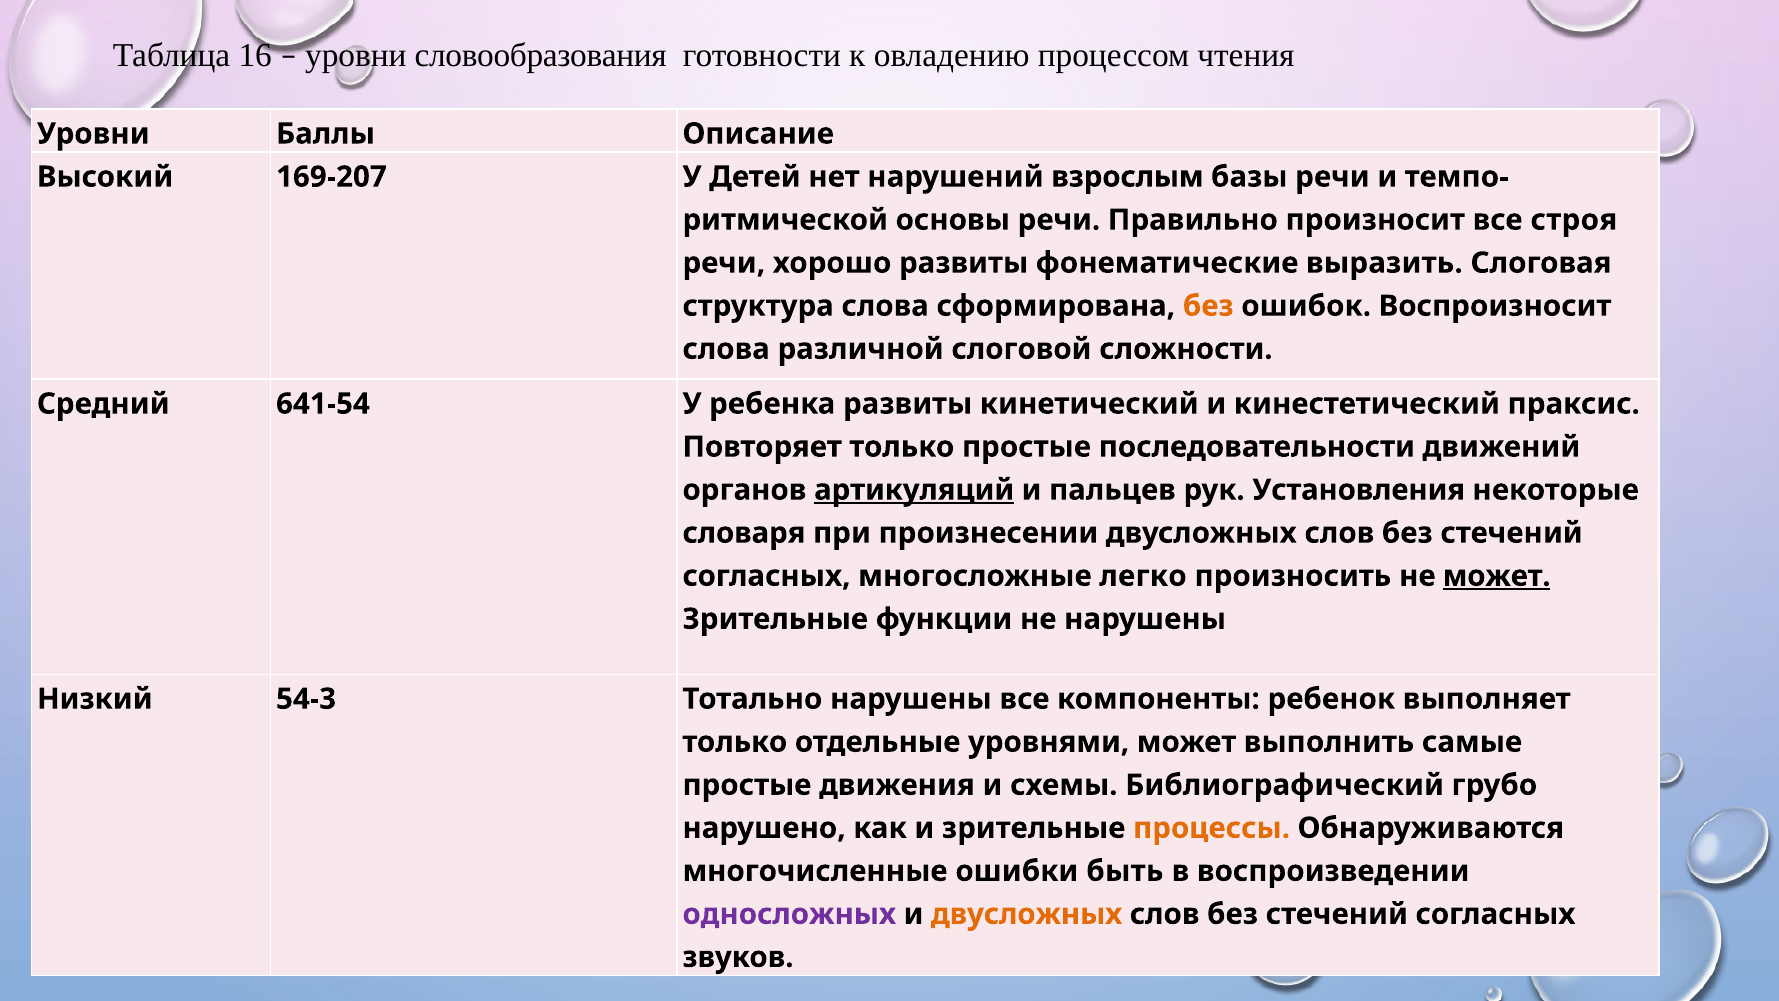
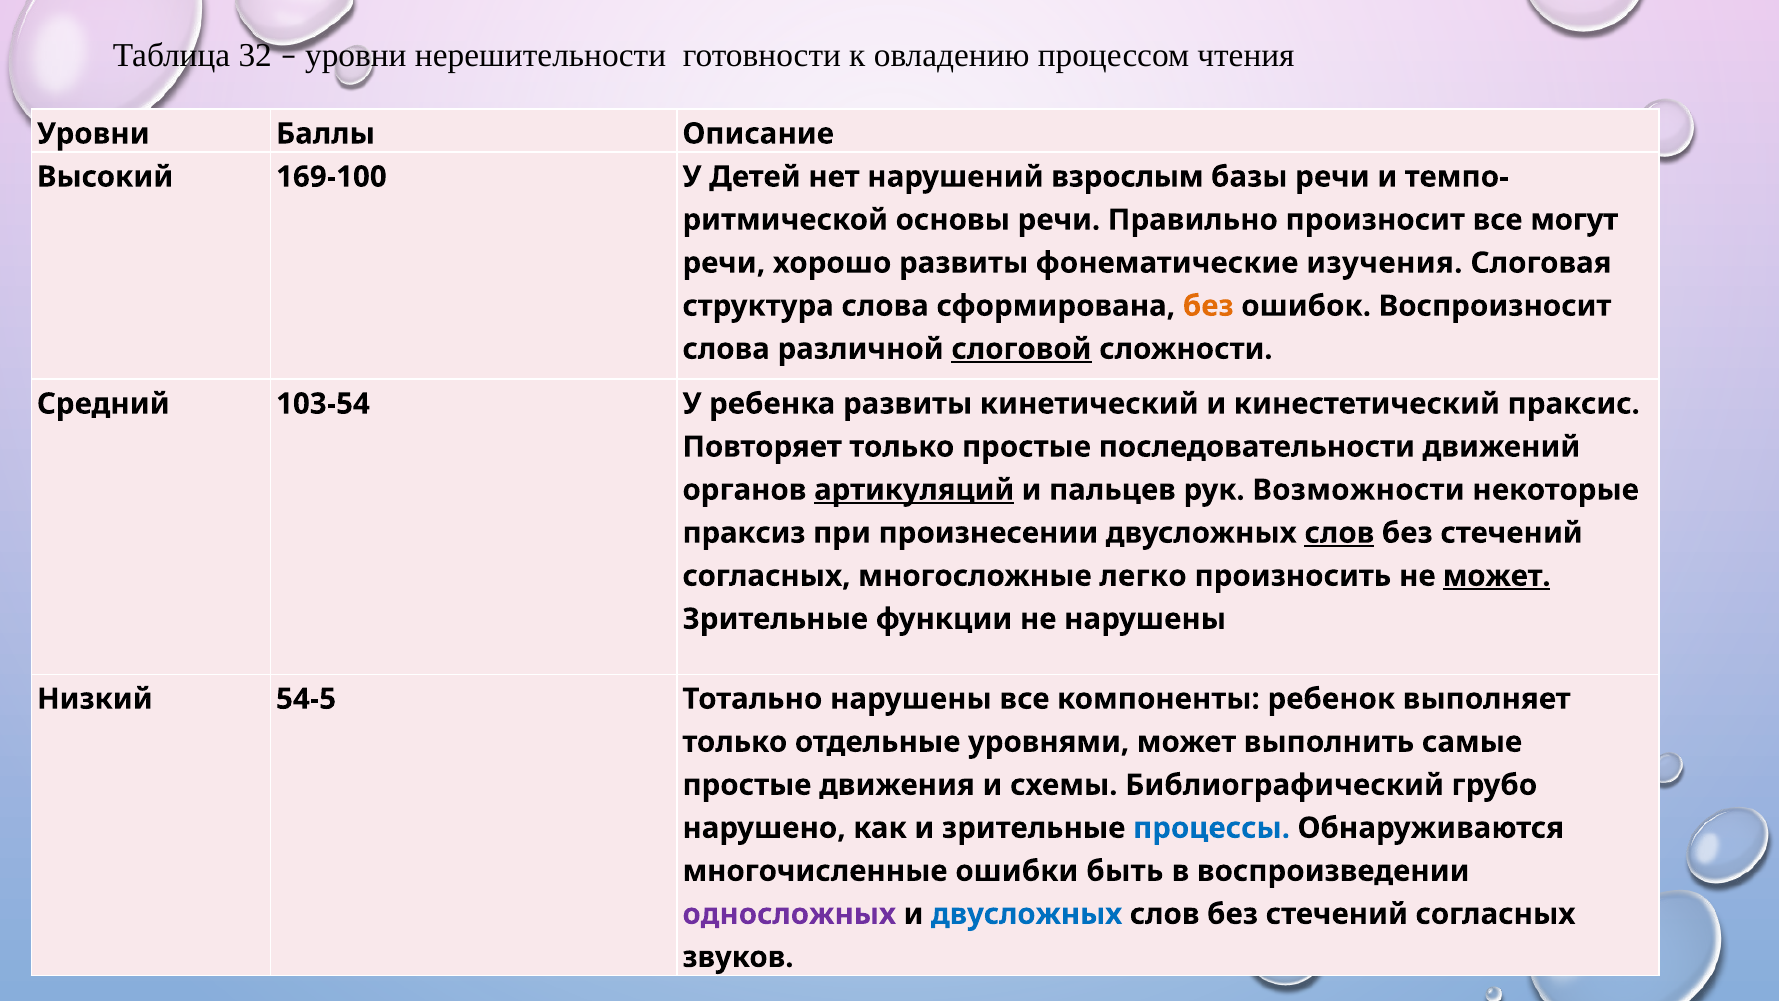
16: 16 -> 32 (255, 55)
словообразования: словообразования -> нерешительности (541, 55)
169-207: 169-207 -> 169-100 (331, 177)
строя: строя -> могут (1574, 220)
выразить: выразить -> изучения (1384, 263)
слоговой underline: none -> present (1021, 349)
641-54: 641-54 -> 103-54 (323, 404)
Установления: Установления -> Возможности (1358, 490)
словаря: словаря -> праксиз (744, 533)
слов underline: none -> present (1339, 533)
54-3: 54-3 -> 54-5 (306, 699)
процессы colour: orange -> blue (1211, 828)
двусложных colour: orange -> blue (1027, 914)
